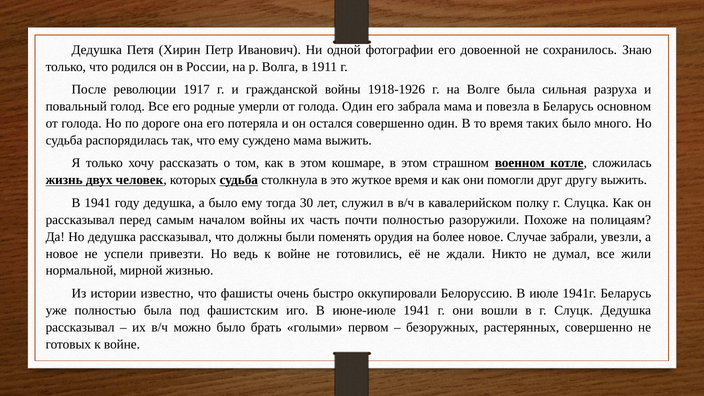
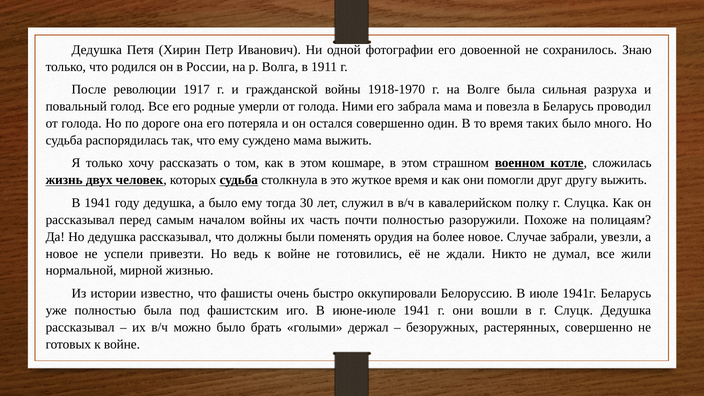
1918-1926: 1918-1926 -> 1918-1970 (396, 89)
голода Один: Один -> Ними (358, 106)
основном: основном -> проводил (624, 106)
первом: первом -> держал (368, 327)
